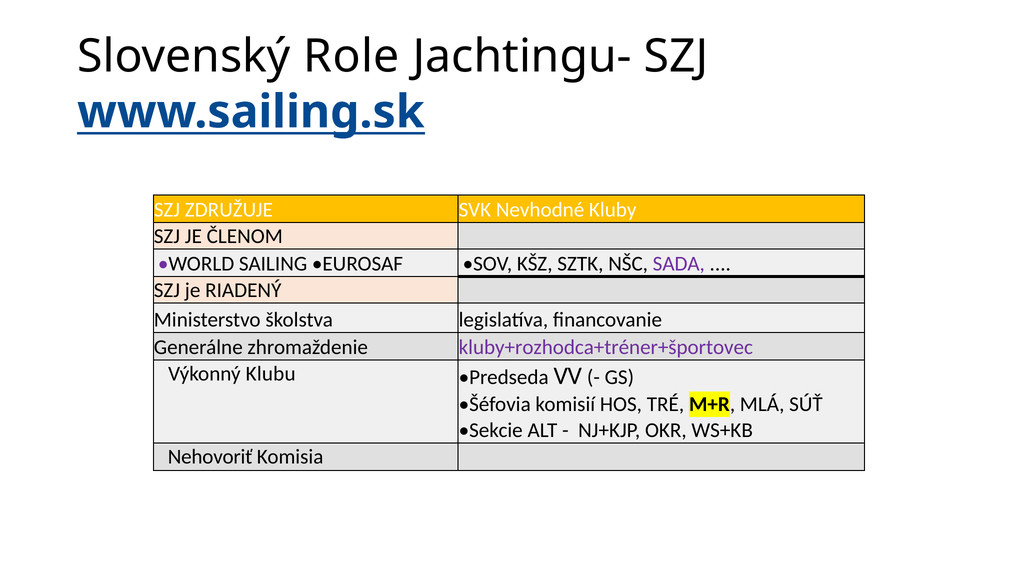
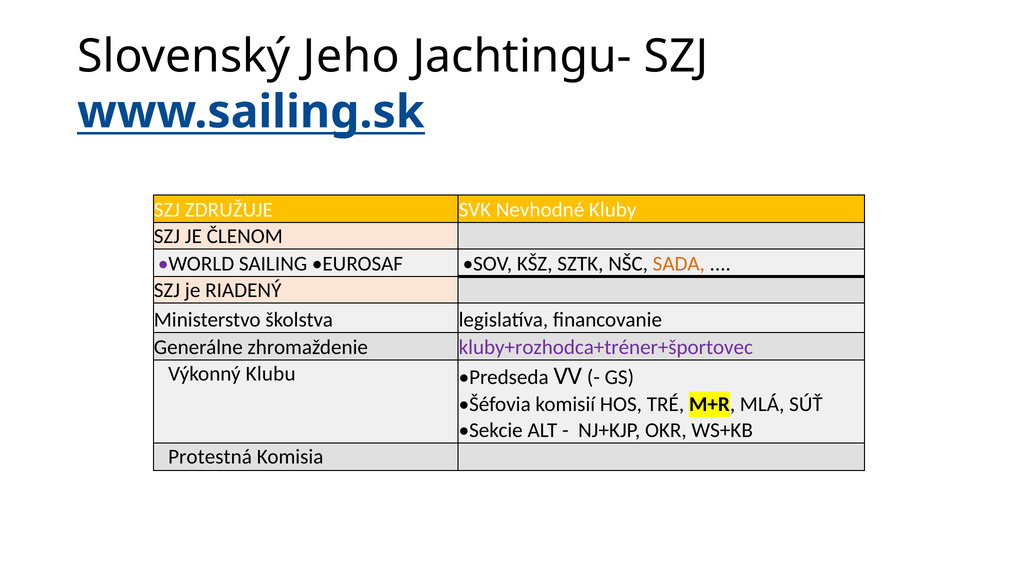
Role: Role -> Jeho (351, 57)
SADA colour: purple -> orange (679, 264)
Nehovoriť: Nehovoriť -> Protestná (210, 457)
